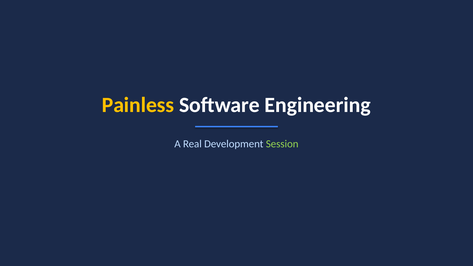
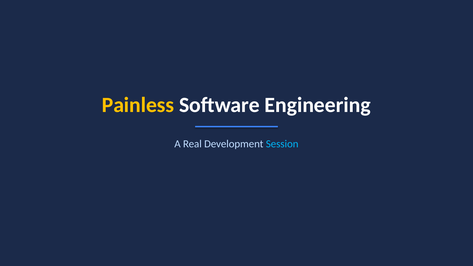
Session colour: light green -> light blue (282, 144)
